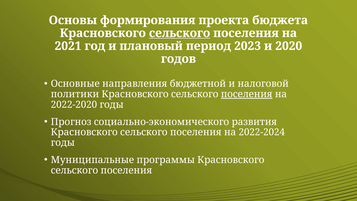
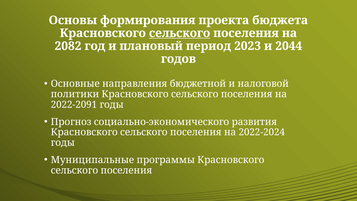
2021: 2021 -> 2082 (68, 46)
2020: 2020 -> 2044 (289, 46)
поселения underline: present -> none (247, 94)
2022-2020: 2022-2020 -> 2022-2091 (74, 105)
